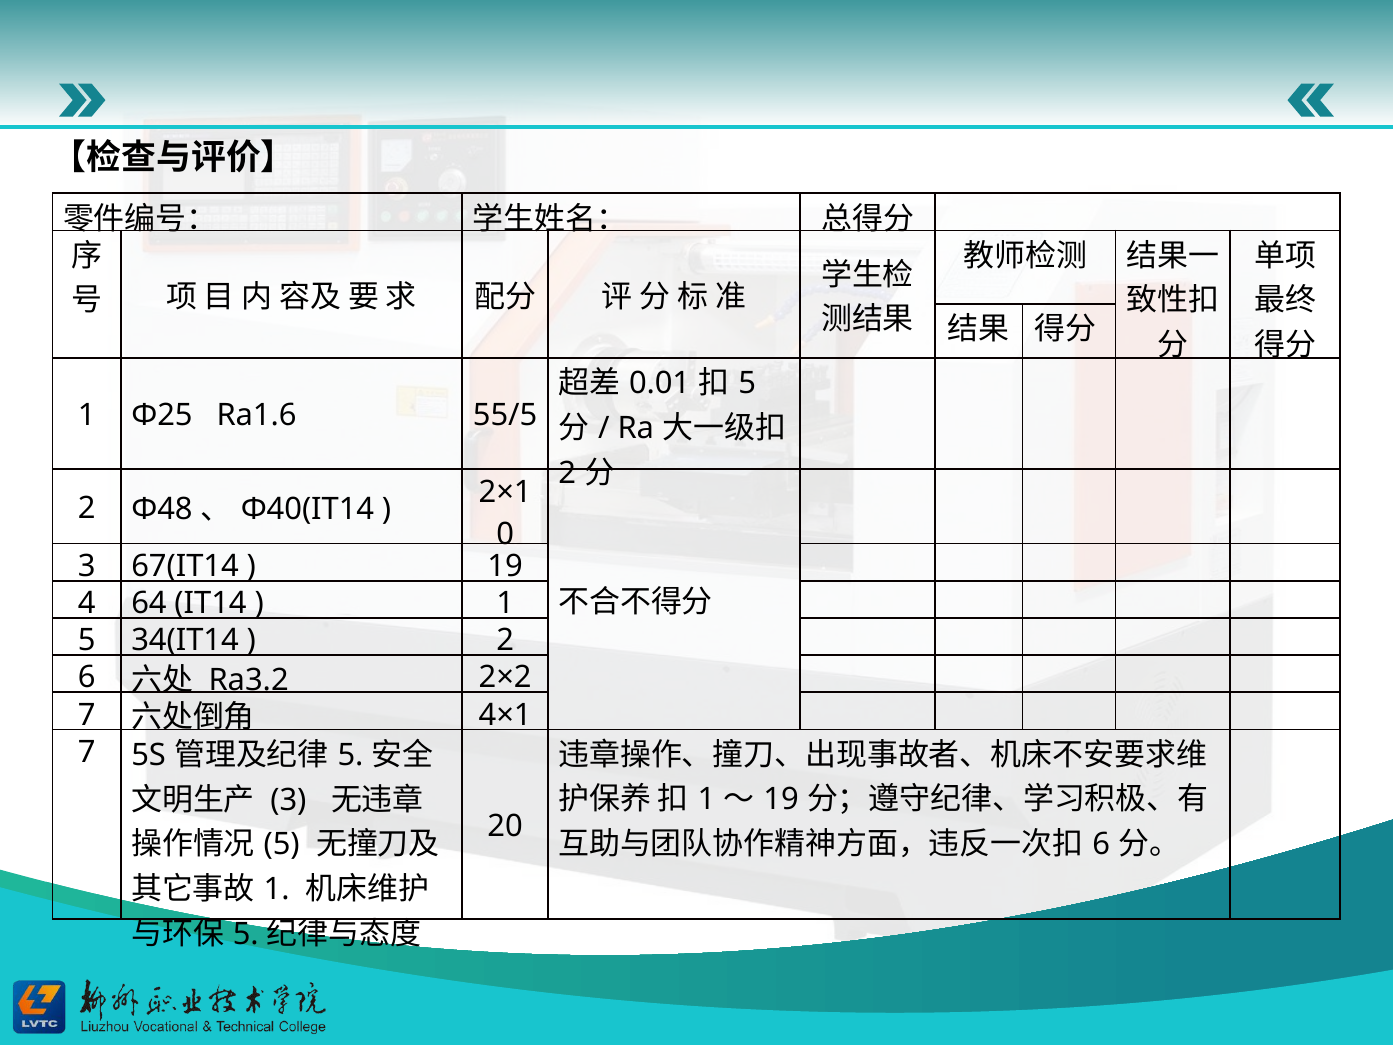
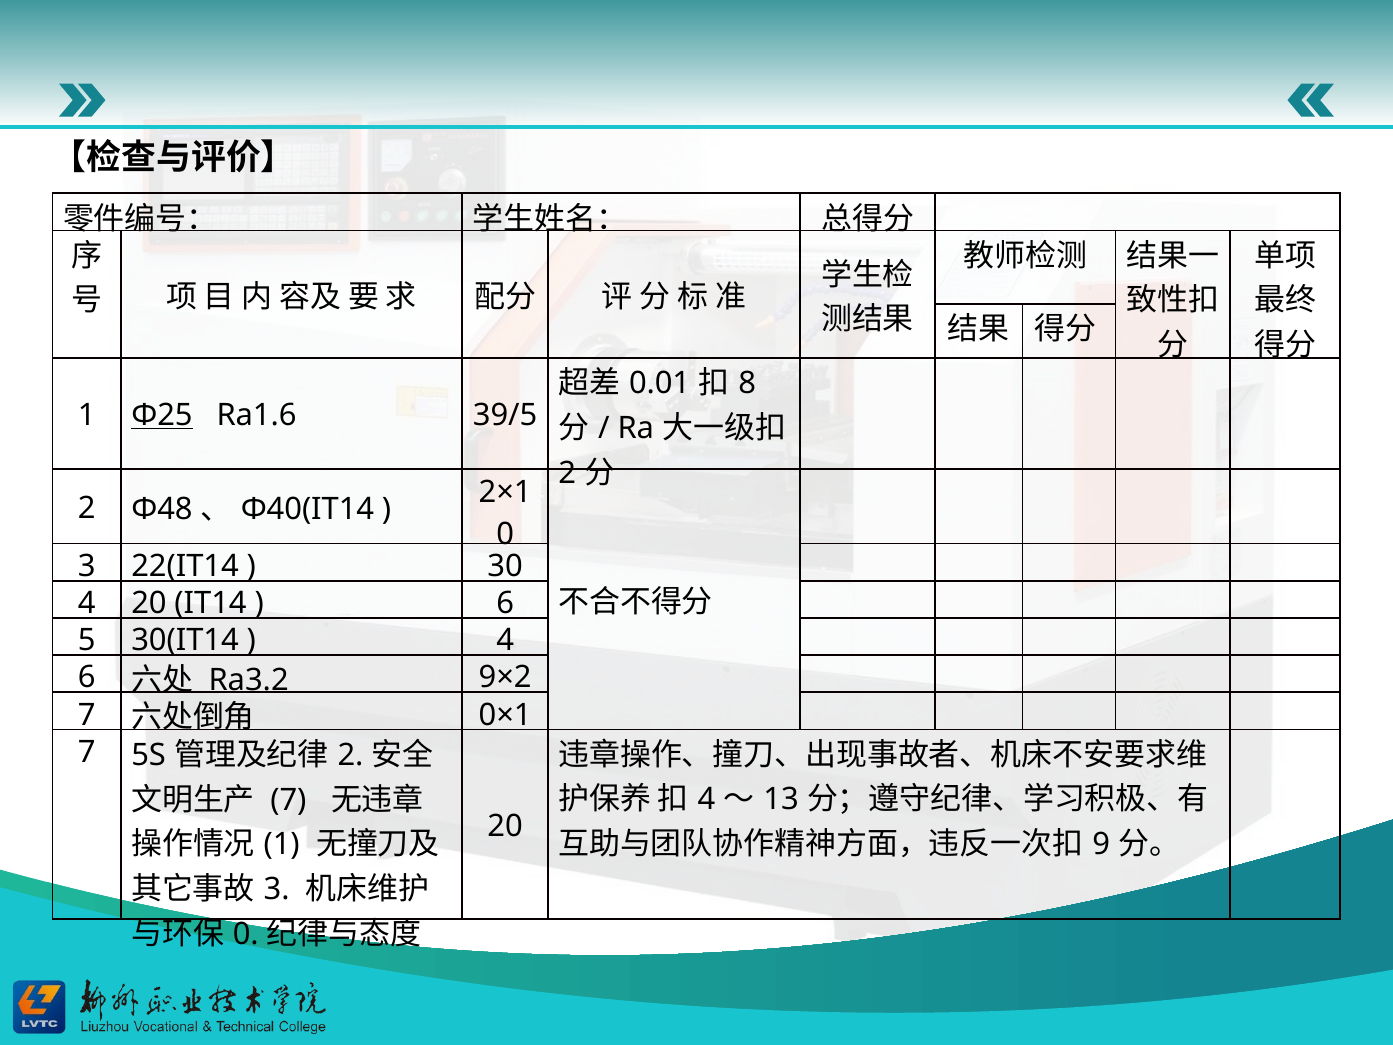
5: 5 -> 8 (747, 383)
Φ25 underline: none -> present (162, 415)
55/5: 55/5 -> 39/5 (505, 415)
67(IT14: 67(IT14 -> 22(IT14 (185, 566)
19: 19 -> 30 (505, 566)
4 64: 64 -> 20 (149, 603)
1: 1 -> 6 (505, 603)
34(IT14: 34(IT14 -> 30(IT14 (185, 640)
2: 2 -> 4 (505, 640)
2×2: 2×2 -> 9×2 (505, 678)
4×1: 4×1 -> 0×1 (505, 715)
5: 5 -> 2 (351, 755)
1: 1 -> 4 (706, 799)
19: 19 -> 13 (781, 799)
3: 3 -> 7 (288, 800)
6: 6 -> 9 (1101, 844)
5: 5 -> 1 (282, 844)
1: 1 -> 3 (277, 889)
5: 5 -> 0 (246, 934)
